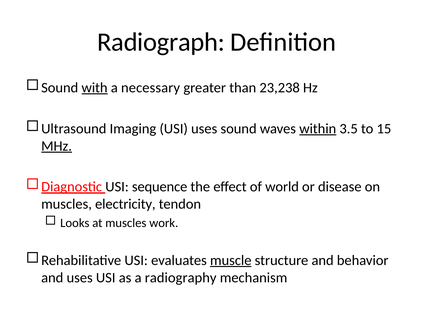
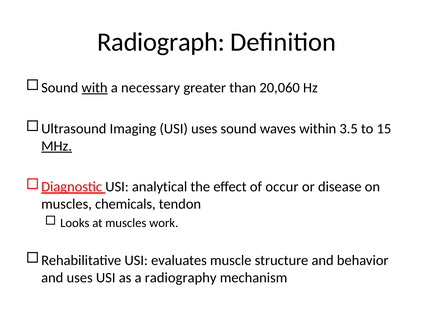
23,238: 23,238 -> 20,060 (280, 88)
within underline: present -> none (318, 129)
sequence: sequence -> analytical (160, 187)
world: world -> occur (282, 187)
electricity: electricity -> chemicals (125, 204)
muscle underline: present -> none (231, 261)
